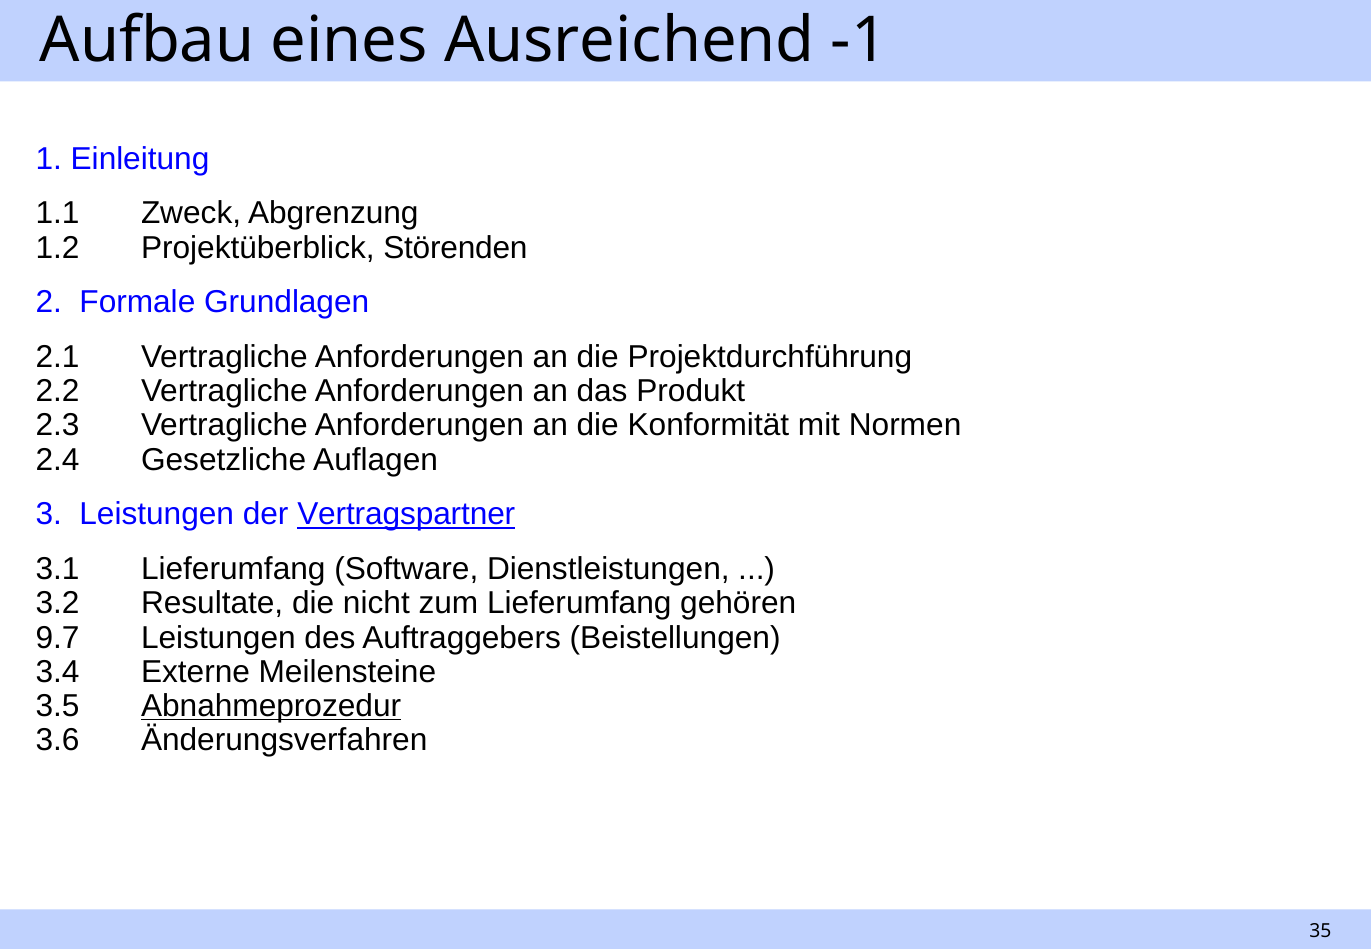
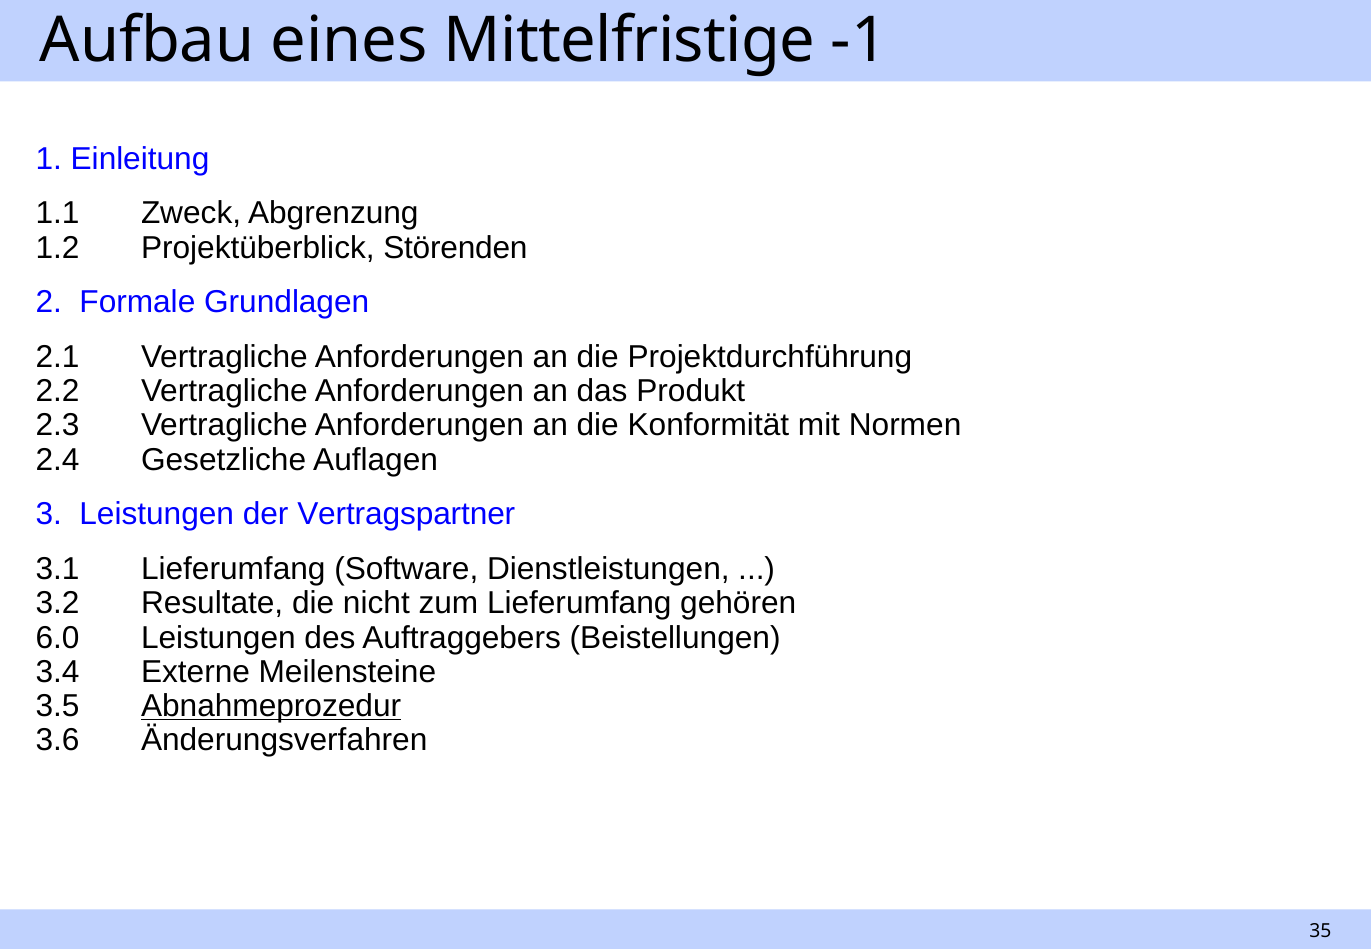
Ausreichend: Ausreichend -> Mittelfristige (630, 40)
Vertragspartner underline: present -> none (406, 515)
9.7: 9.7 -> 6.0 (58, 638)
